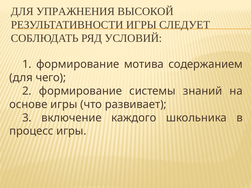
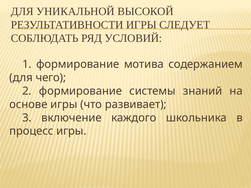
УПРАЖНЕНИЯ: УПРАЖНЕНИЯ -> УНИКАЛЬНОЙ (75, 11)
